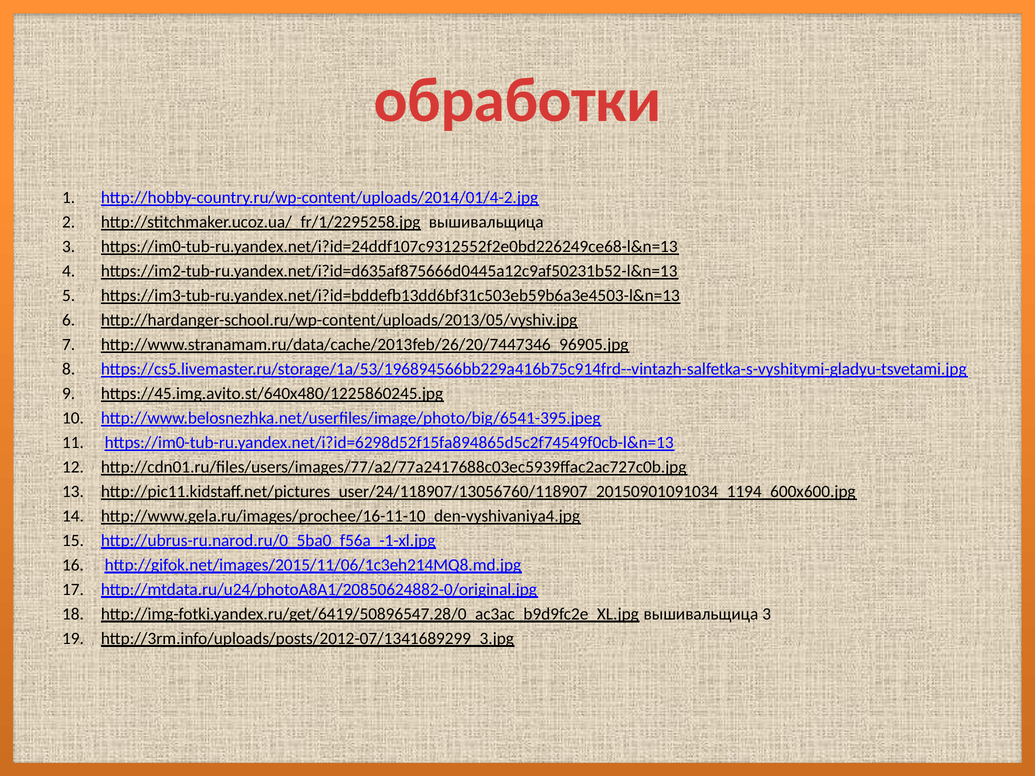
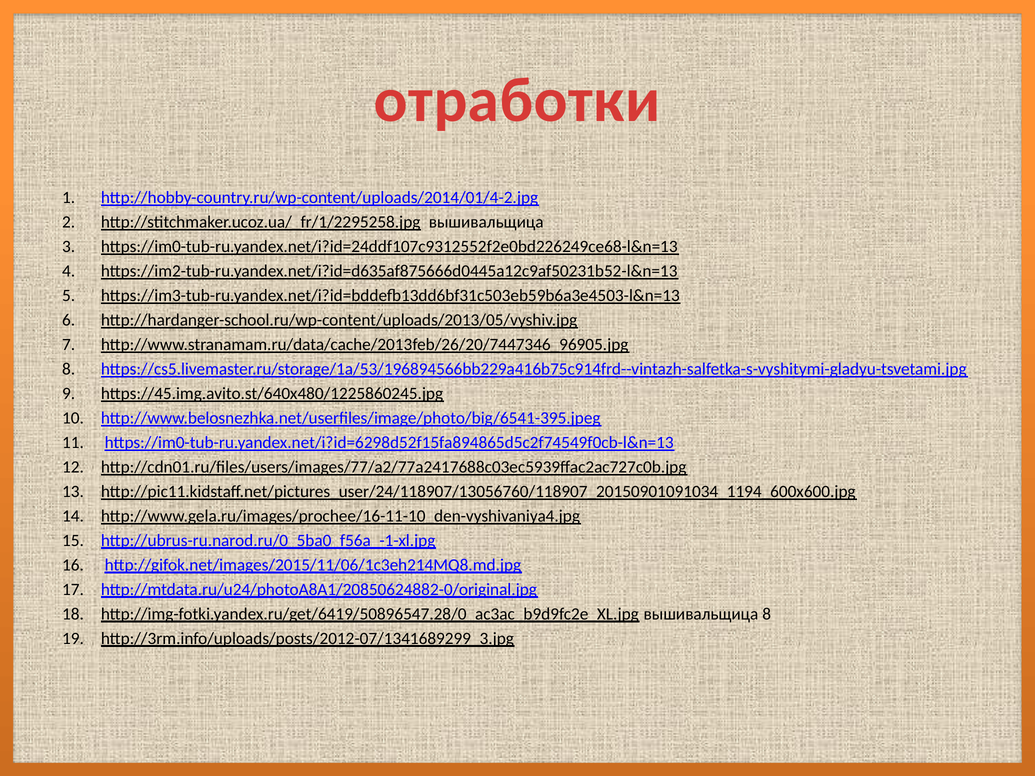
обработки: обработки -> отработки (517, 100)
http://img-fotki.yandex.ru/get/6419/50896547.28/0_ac3ac_b9d9fc2e_XL.jpg вышивальщица 3: 3 -> 8 (767, 614)
